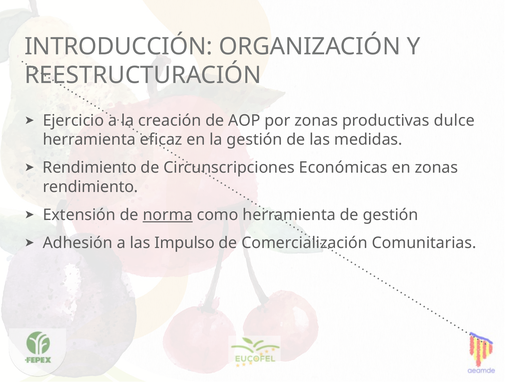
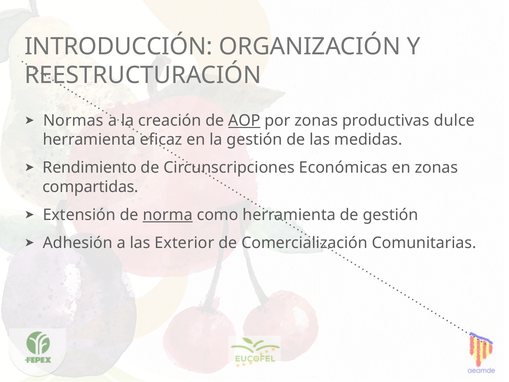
Ejercicio: Ejercicio -> Normas (73, 120)
AOP underline: none -> present (244, 120)
rendimiento: rendimiento -> compartidas (91, 187)
Impulso: Impulso -> Exterior (184, 243)
